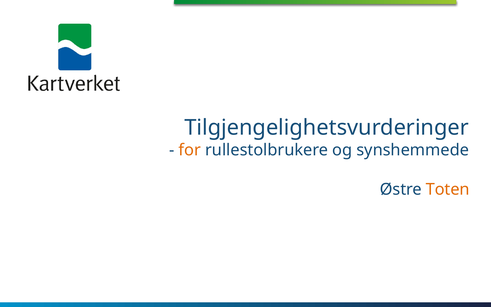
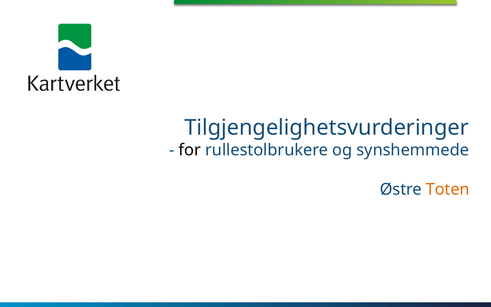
for colour: orange -> black (190, 150)
